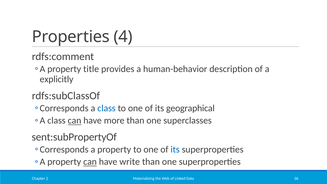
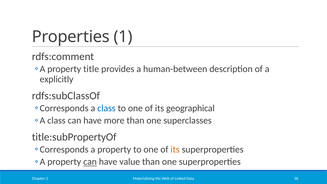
4: 4 -> 1 (123, 37)
human-behavior: human-behavior -> human-between (175, 69)
can underline: present -> none (75, 121)
sent:subPropertyOf: sent:subPropertyOf -> title:subPropertyOf (74, 137)
its colour: blue -> orange (175, 149)
write: write -> value (130, 162)
